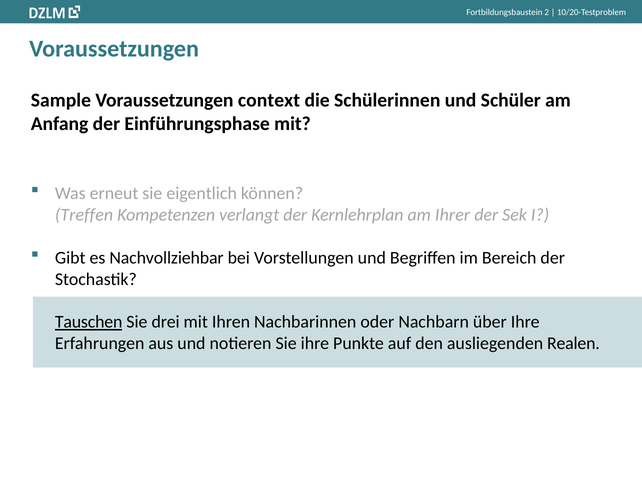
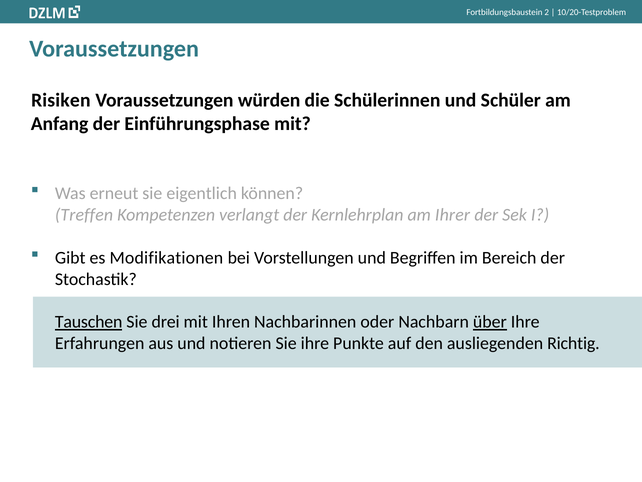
Sample: Sample -> Risiken (61, 100)
context: context -> würden (269, 100)
Nachvollziehbar: Nachvollziehbar -> Modifikationen (166, 257)
über underline: none -> present (490, 322)
Realen: Realen -> Richtig (573, 343)
